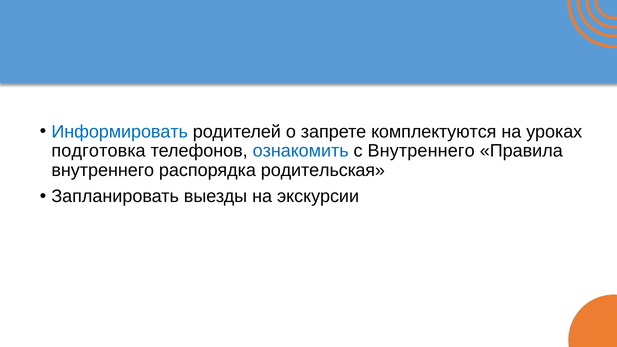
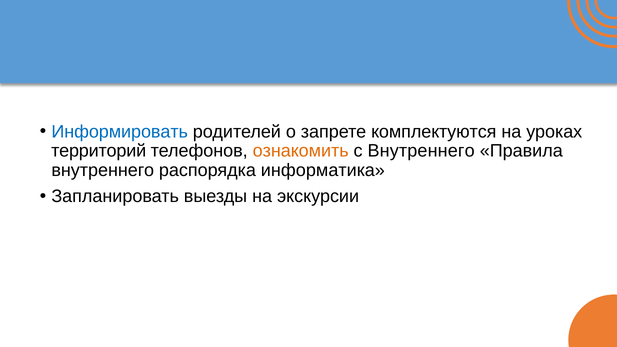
подготовка: подготовка -> территорий (99, 151)
ознакомить colour: blue -> orange (301, 151)
родительская: родительская -> информатика (323, 171)
